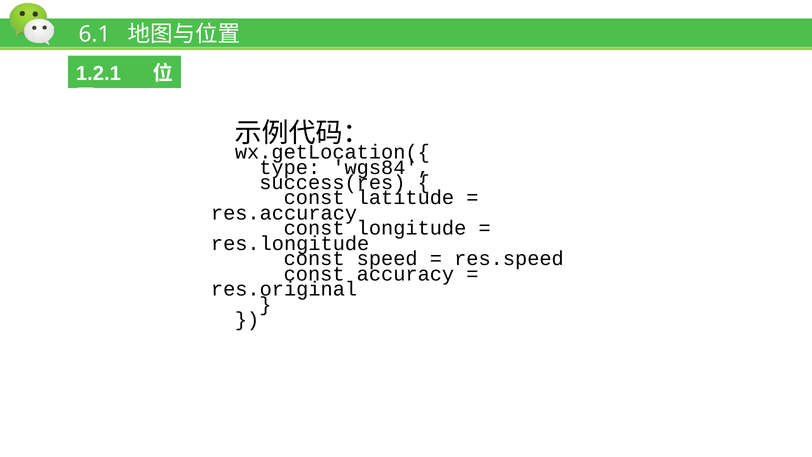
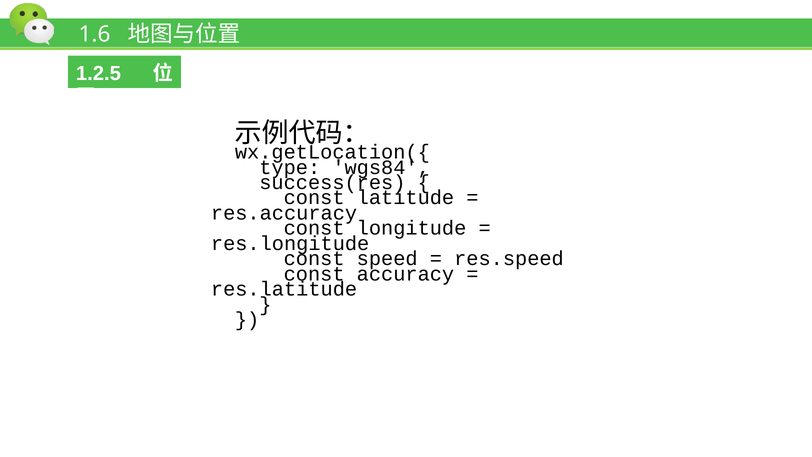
6.1: 6.1 -> 1.6 (94, 34)
1.2.1: 1.2.1 -> 1.2.5 (98, 73)
res.original: res.original -> res.latitude (284, 289)
